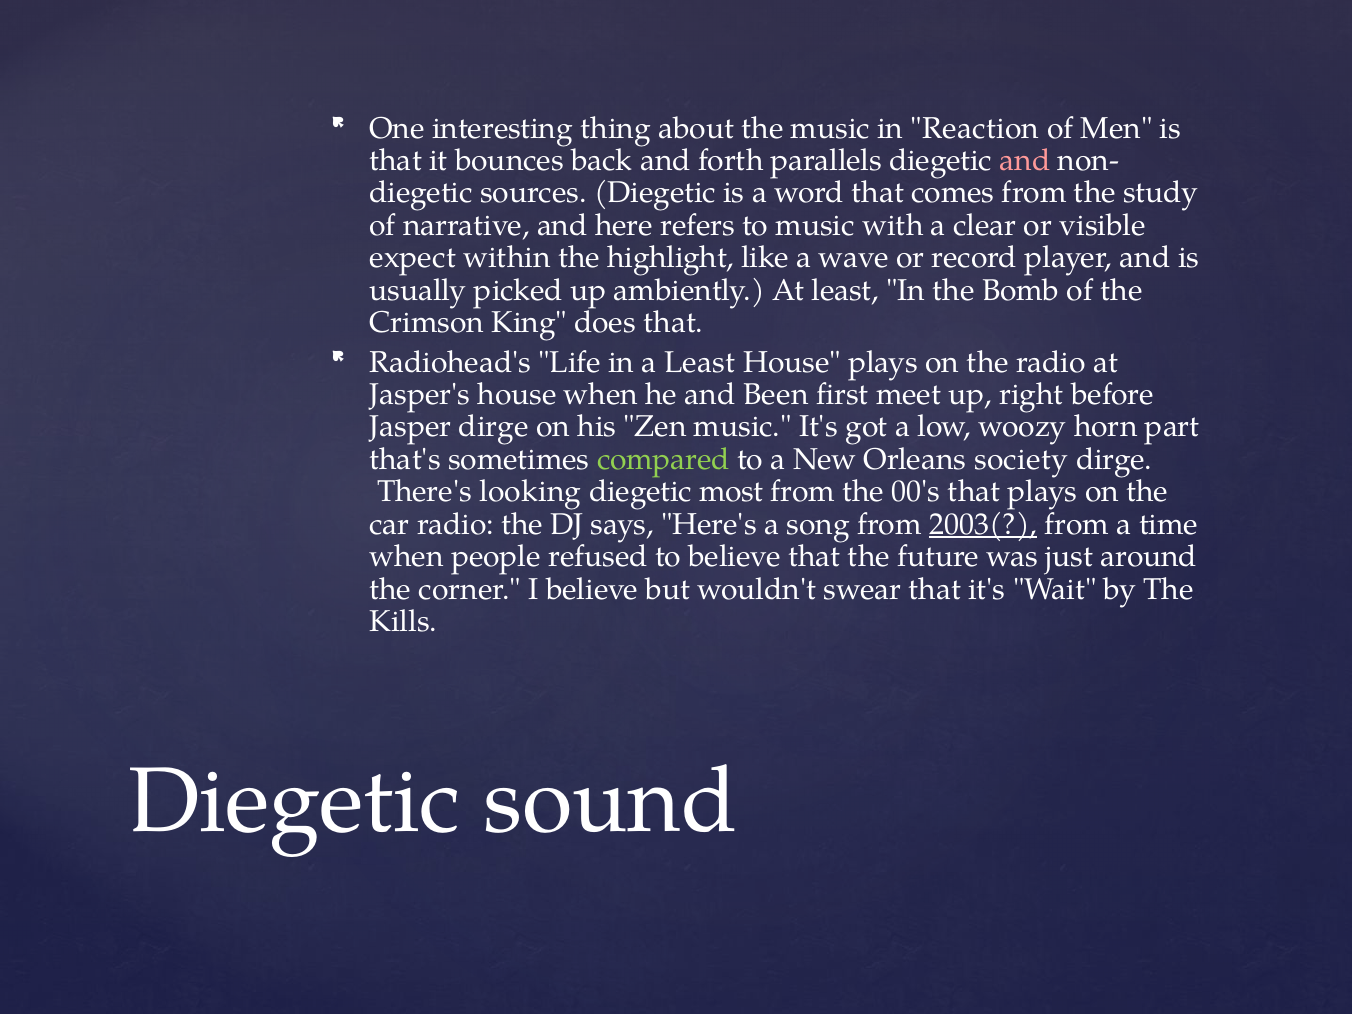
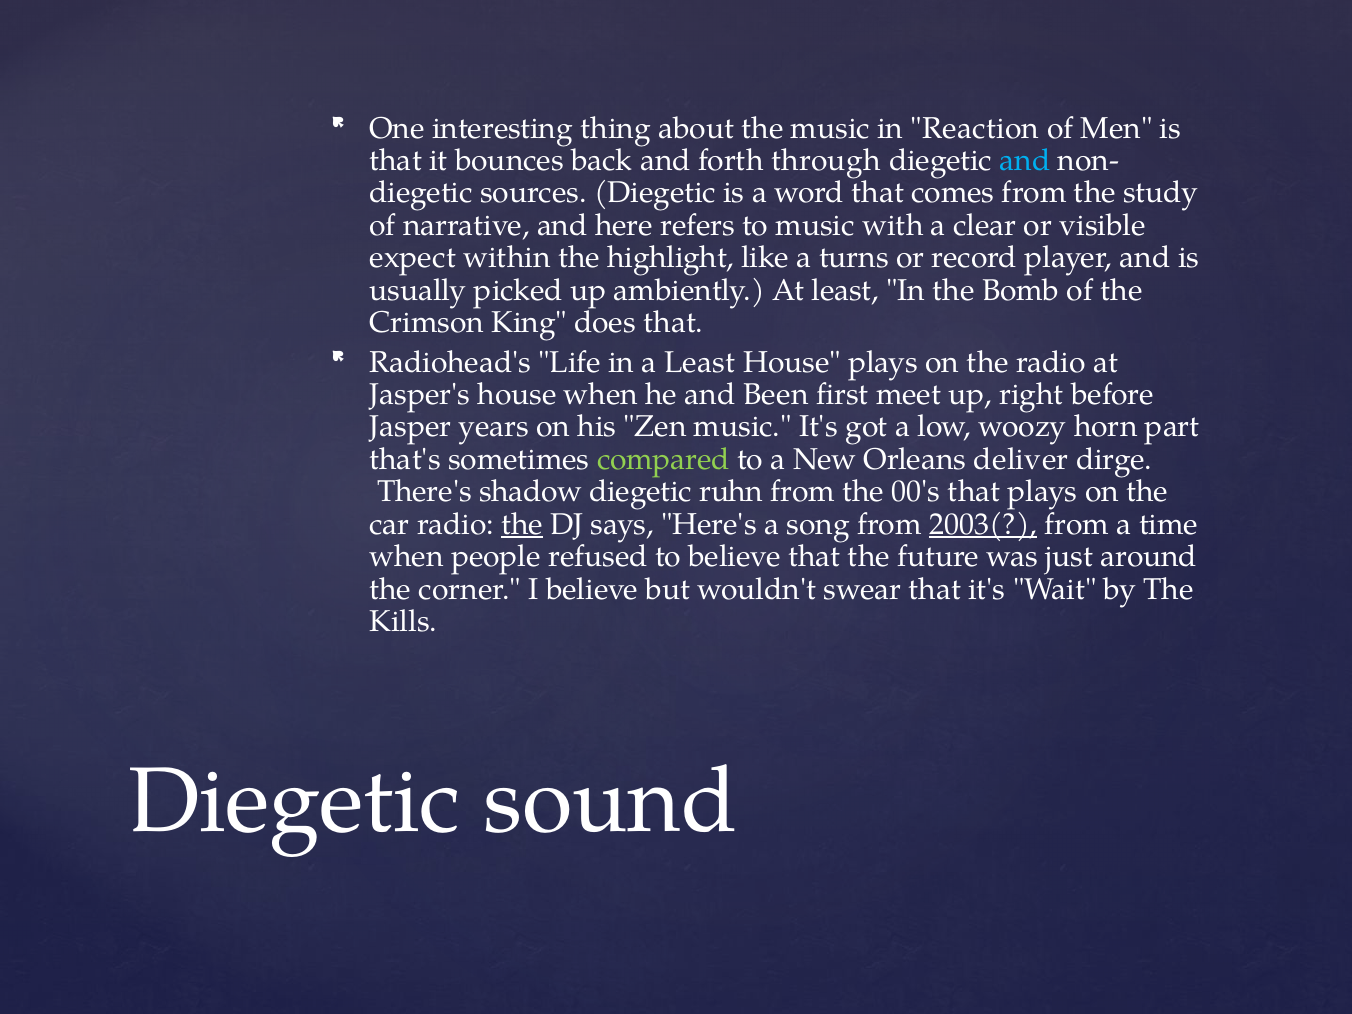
parallels: parallels -> through (826, 161)
and colour: pink -> light blue (1025, 161)
wave: wave -> turns (854, 258)
Jasper dirge: dirge -> years (494, 427)
society: society -> deliver (1021, 459)
looking: looking -> shadow (531, 492)
most: most -> ruhn (731, 492)
the underline: none -> present (522, 524)
